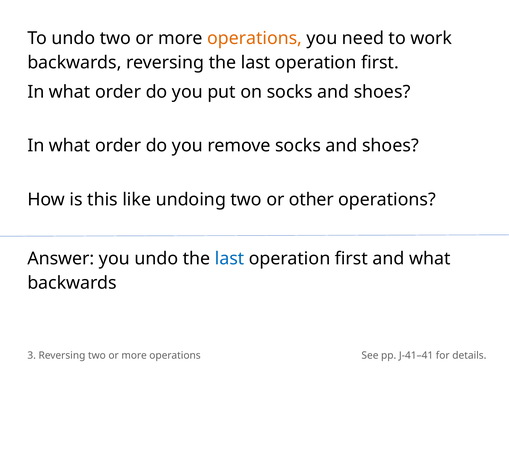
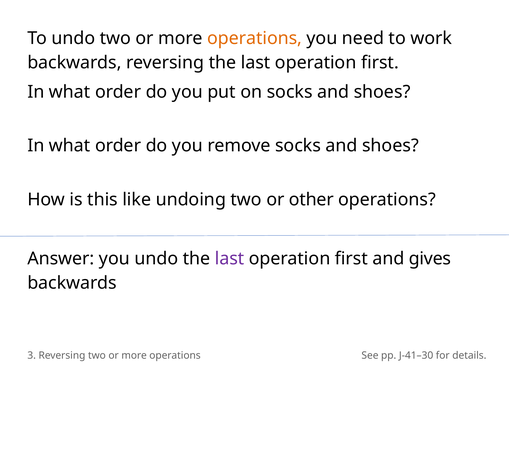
last colour: blue -> purple (230, 259)
and what: what -> gives (430, 259)
J-41–41: J-41–41 -> J-41–30 (416, 356)
